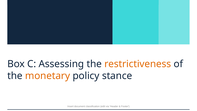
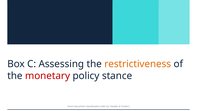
monetary colour: orange -> red (48, 76)
